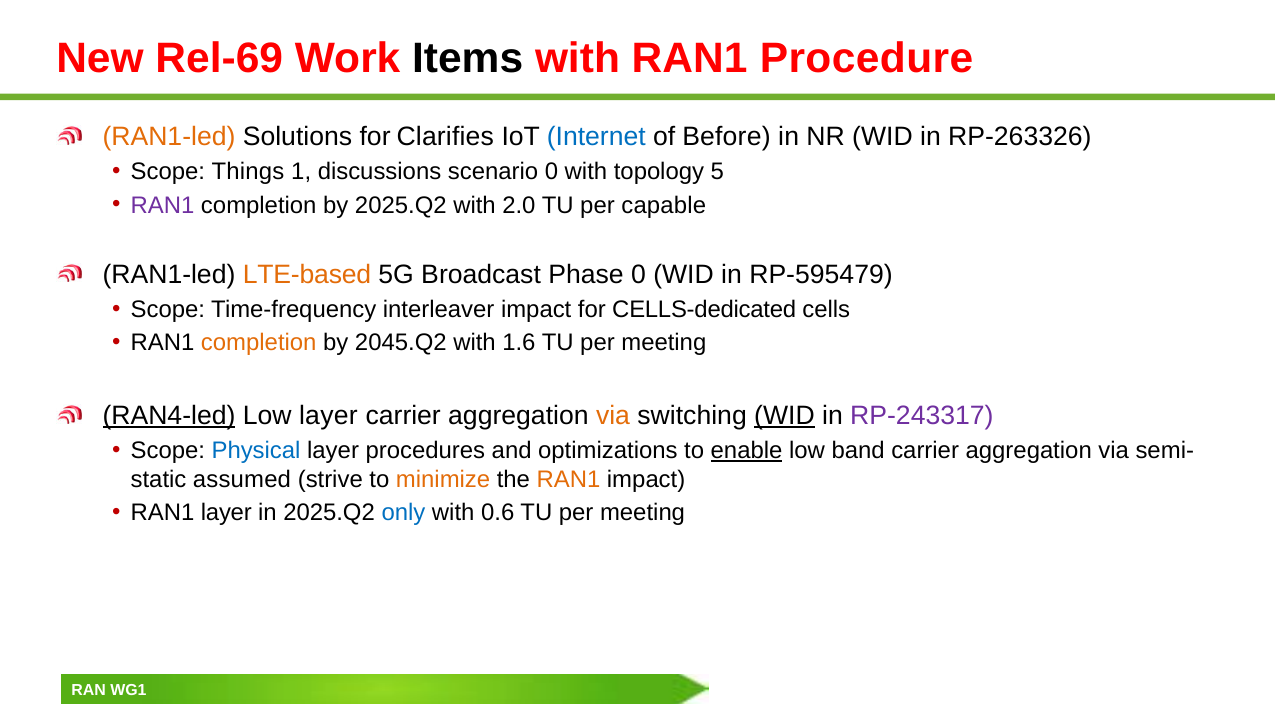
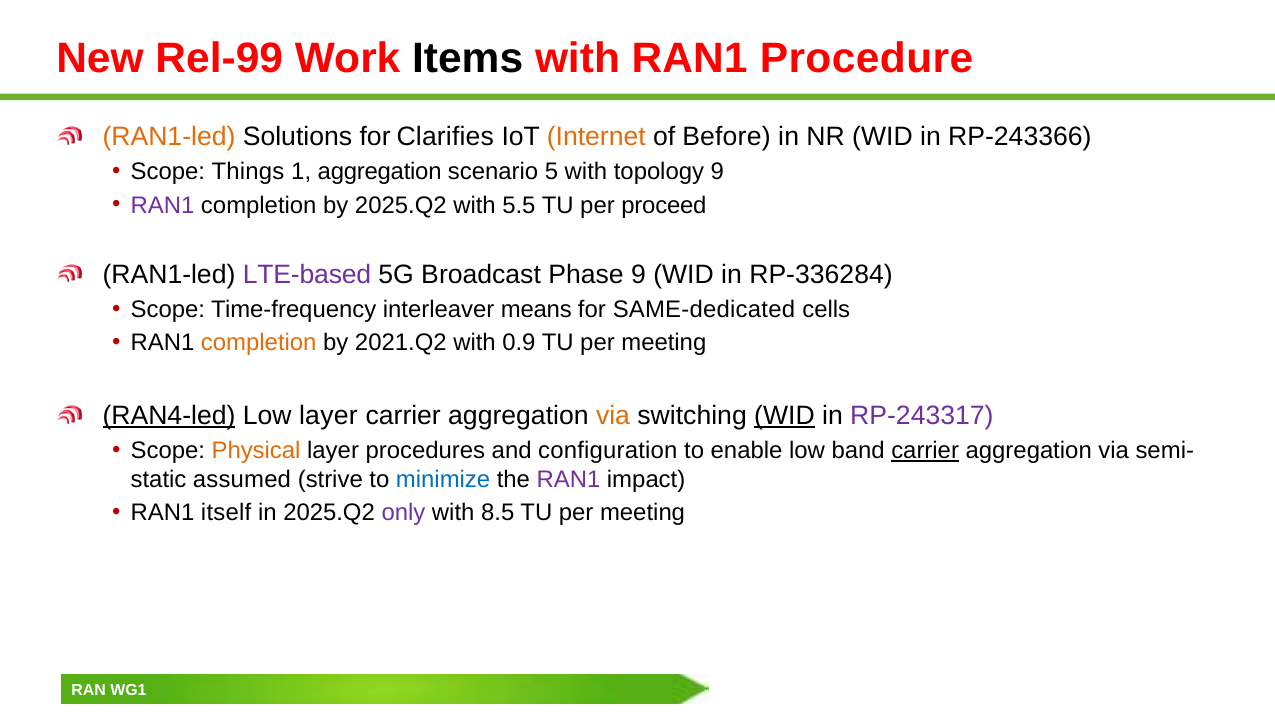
Rel-69: Rel-69 -> Rel-99 (219, 58)
Internet colour: blue -> orange (596, 137)
RP-263326: RP-263326 -> RP-243366 (1020, 137)
1 discussions: discussions -> aggregation (380, 172)
scenario 0: 0 -> 5 (551, 172)
topology 5: 5 -> 9 (717, 172)
2.0: 2.0 -> 5.5 (519, 205)
capable: capable -> proceed (664, 205)
LTE-based colour: orange -> purple (307, 275)
Phase 0: 0 -> 9 (638, 275)
RP-595479: RP-595479 -> RP-336284 (821, 275)
interleaver impact: impact -> means (536, 309)
CELLS-dedicated: CELLS-dedicated -> SAME-dedicated (704, 309)
2045.Q2: 2045.Q2 -> 2021.Q2 (401, 343)
1.6: 1.6 -> 0.9 (519, 343)
Physical colour: blue -> orange (256, 451)
optimizations: optimizations -> configuration (608, 451)
enable underline: present -> none (747, 451)
carrier underline: none -> present (925, 451)
minimize colour: orange -> blue (443, 479)
RAN1 colour: orange -> purple (568, 479)
RAN1 layer: layer -> itself (226, 513)
only colour: blue -> purple (403, 513)
0.6: 0.6 -> 8.5 (498, 513)
